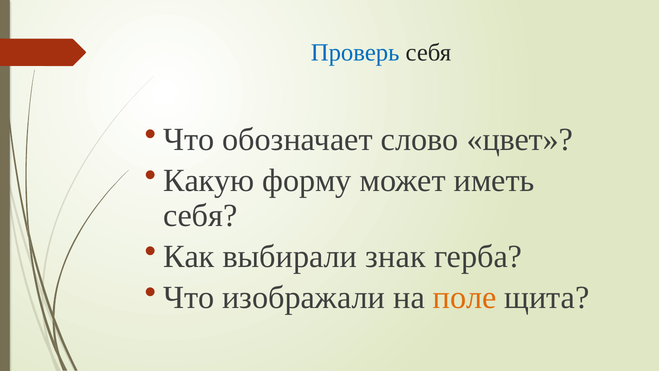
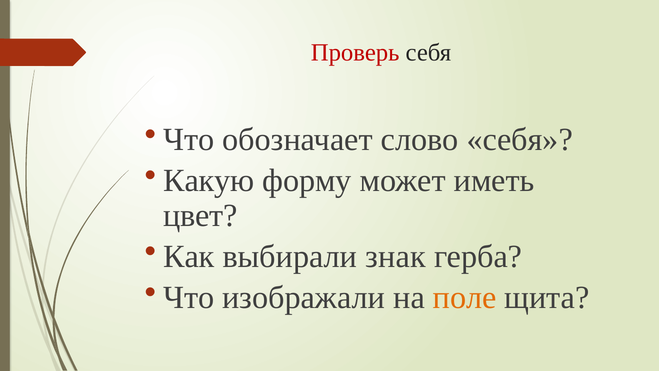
Проверь colour: blue -> red (355, 53)
слово цвет: цвет -> себя (520, 139)
себя: себя -> цвет (201, 215)
